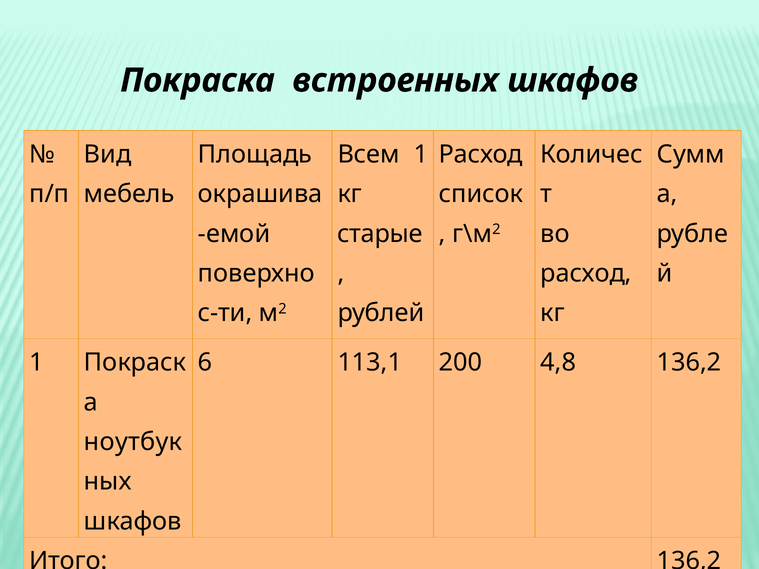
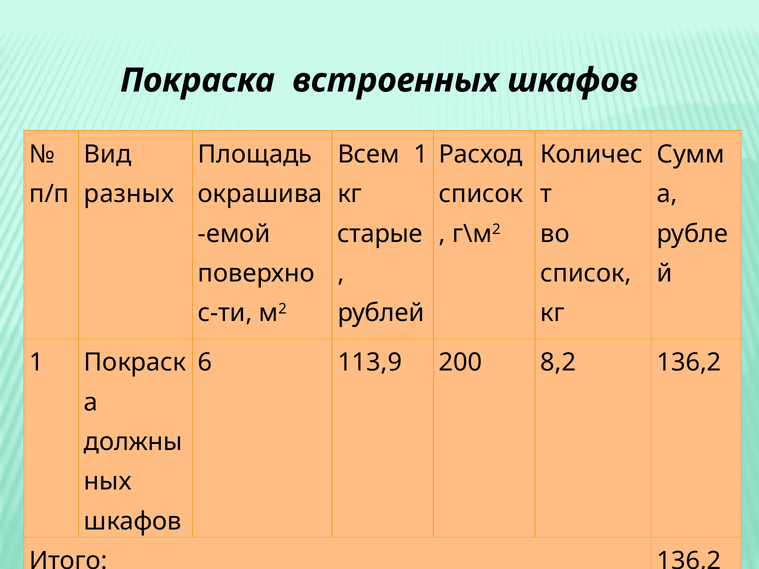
мебель: мебель -> разных (129, 194)
расход: расход -> список (586, 273)
113,1: 113,1 -> 113,9 (370, 363)
4,8: 4,8 -> 8,2 (558, 363)
ноутбук: ноутбук -> должны (133, 442)
